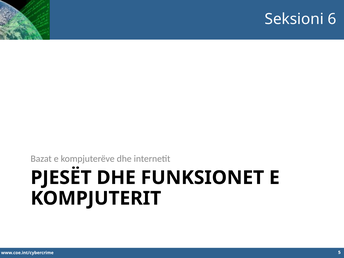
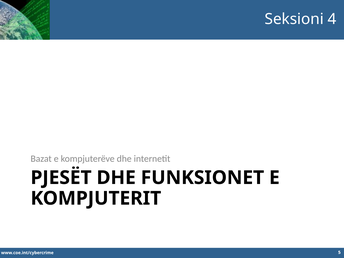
6: 6 -> 4 (332, 19)
